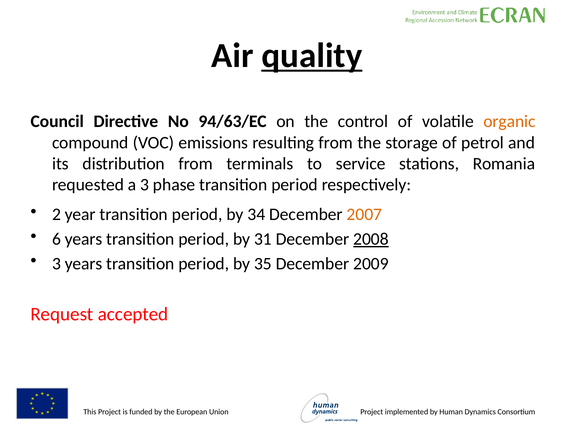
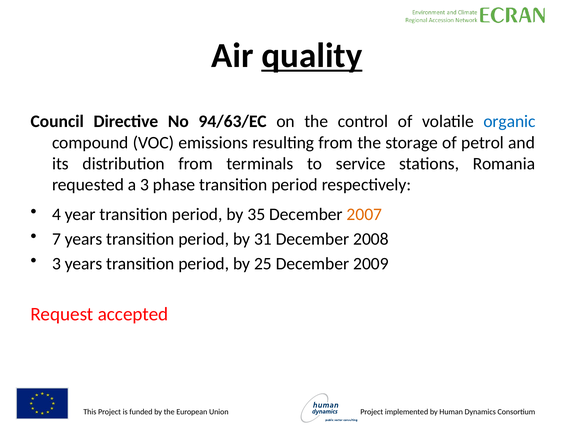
organic colour: orange -> blue (509, 121)
2: 2 -> 4 (57, 214)
34: 34 -> 35 (256, 214)
6: 6 -> 7 (57, 239)
2008 underline: present -> none (371, 239)
35: 35 -> 25 (263, 263)
